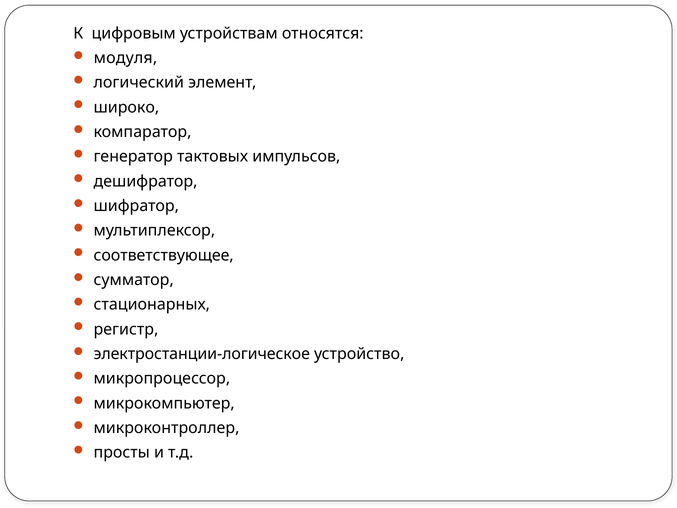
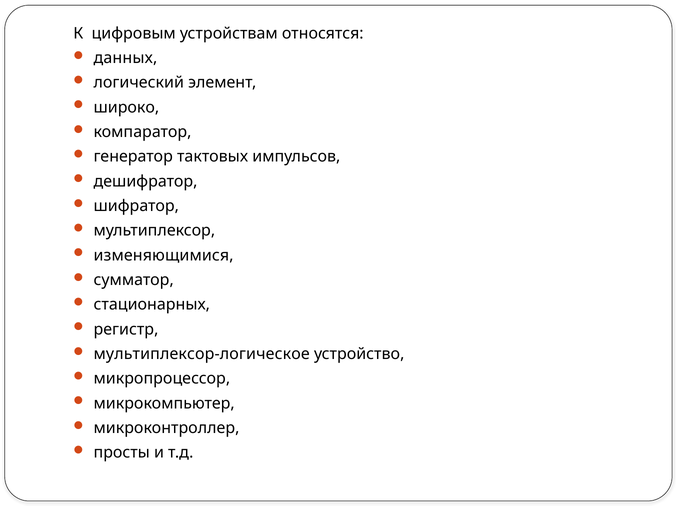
модуля: модуля -> данных (125, 58)
соответствующее: соответствующее -> изменяющимися (164, 255)
электростанции-логическое: электростанции-логическое -> мультиплексор-логическое (202, 354)
